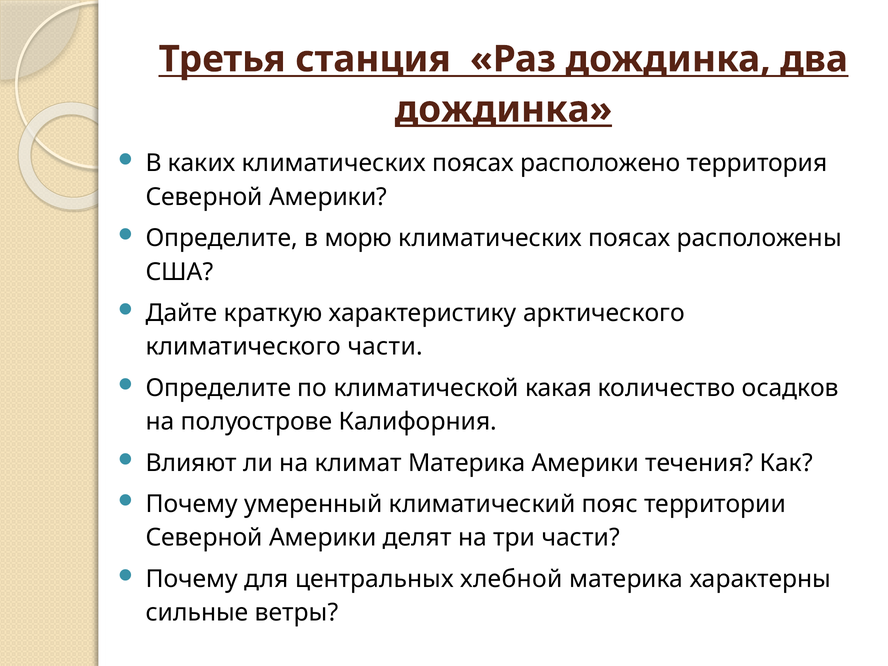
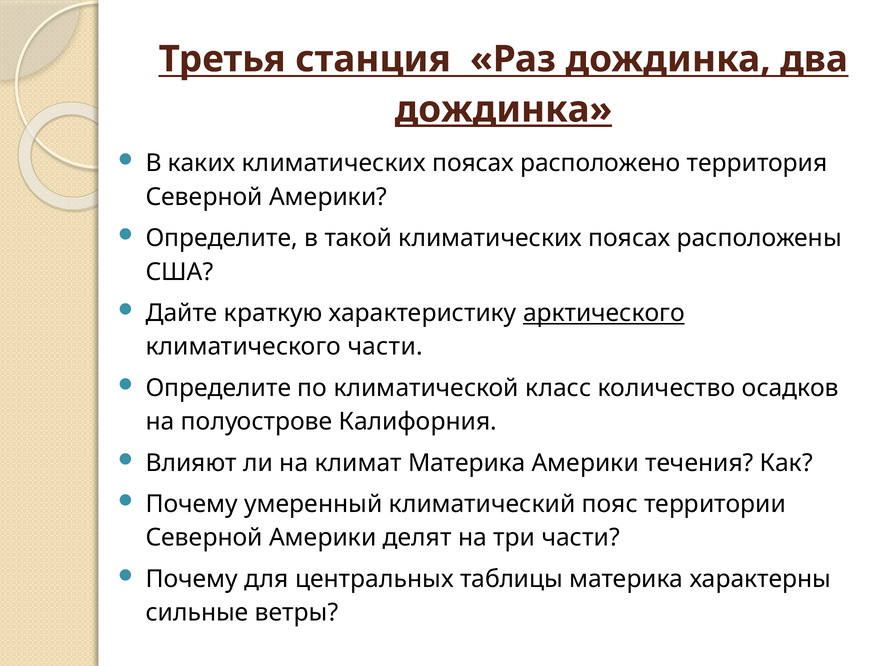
морю: морю -> такой (358, 238)
арктического underline: none -> present (604, 313)
какая: какая -> класс (558, 388)
хлебной: хлебной -> таблицы (512, 579)
